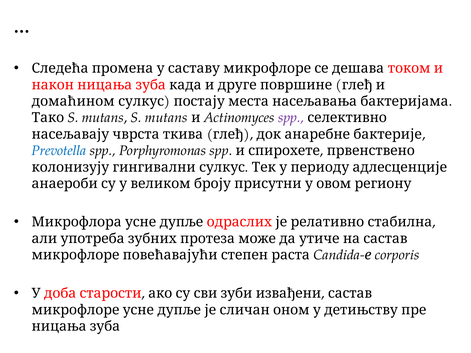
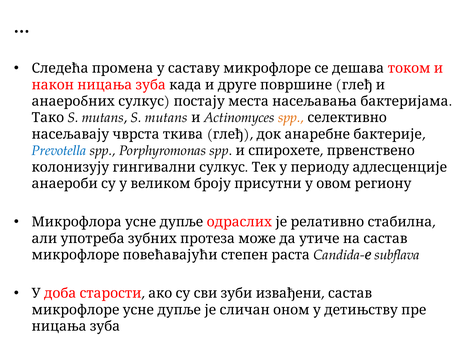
домаћином: домаћином -> анаеробних (73, 101)
spp colour: purple -> orange (291, 118)
corporis: corporis -> subflava (397, 255)
